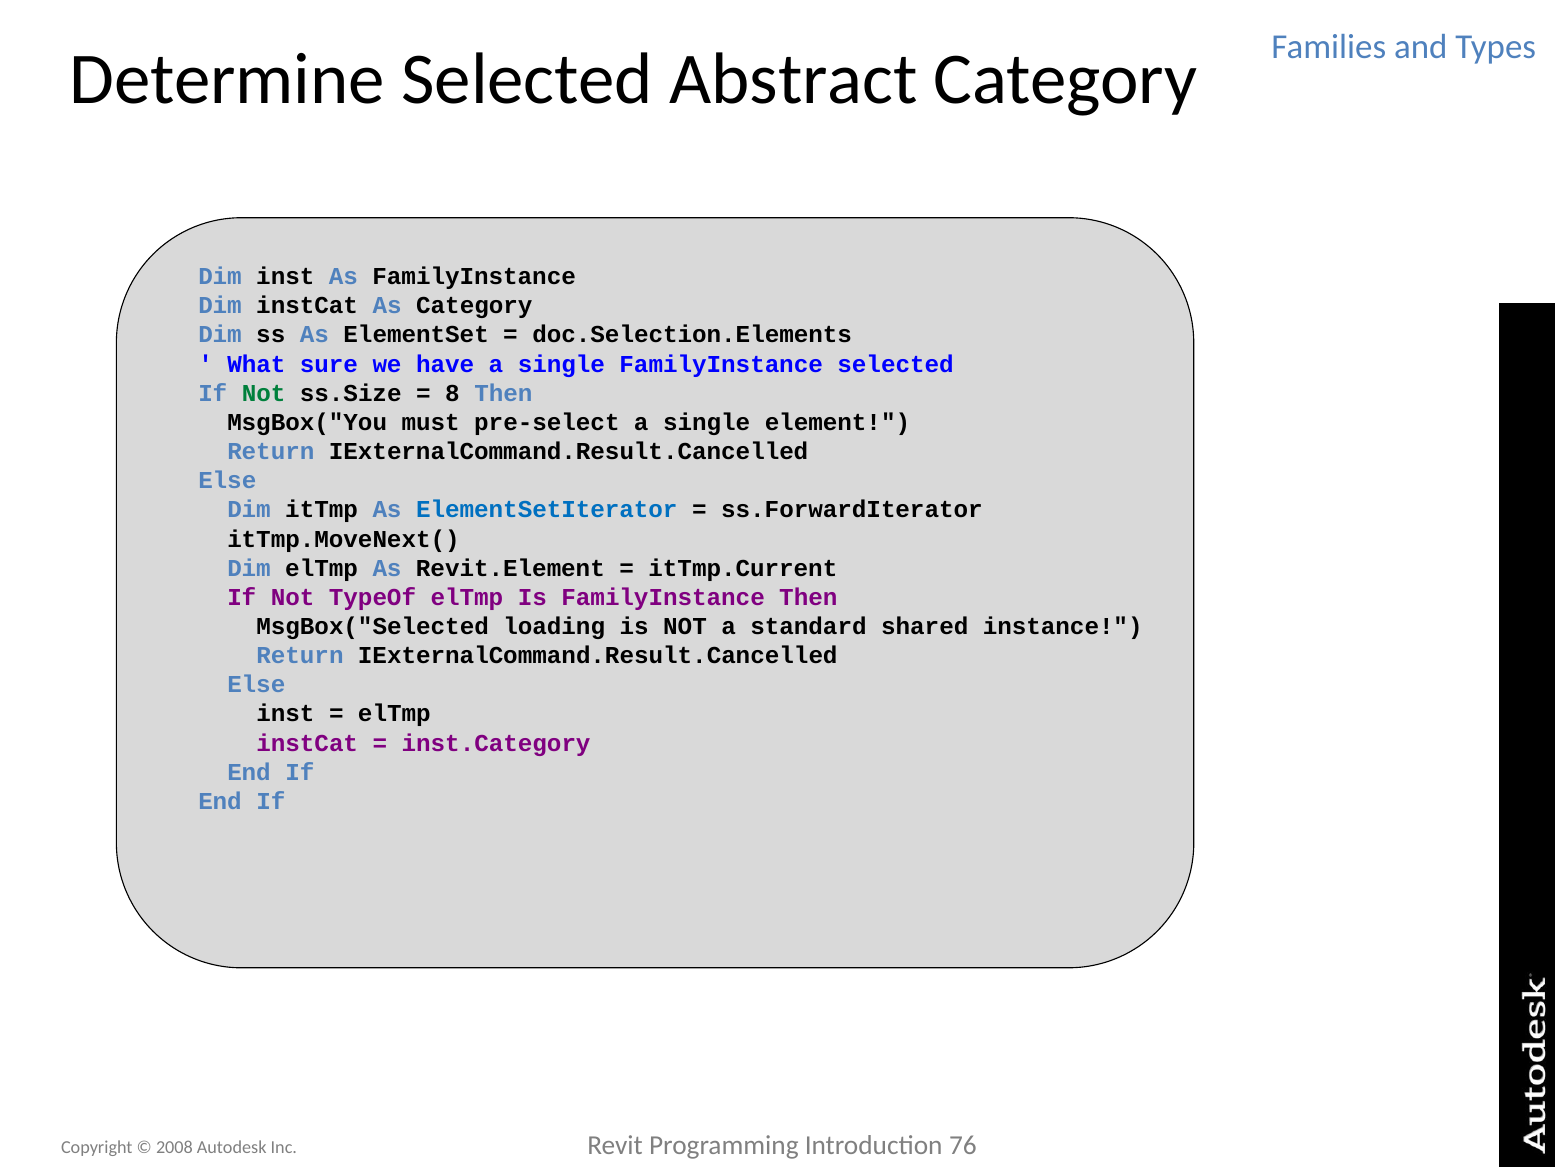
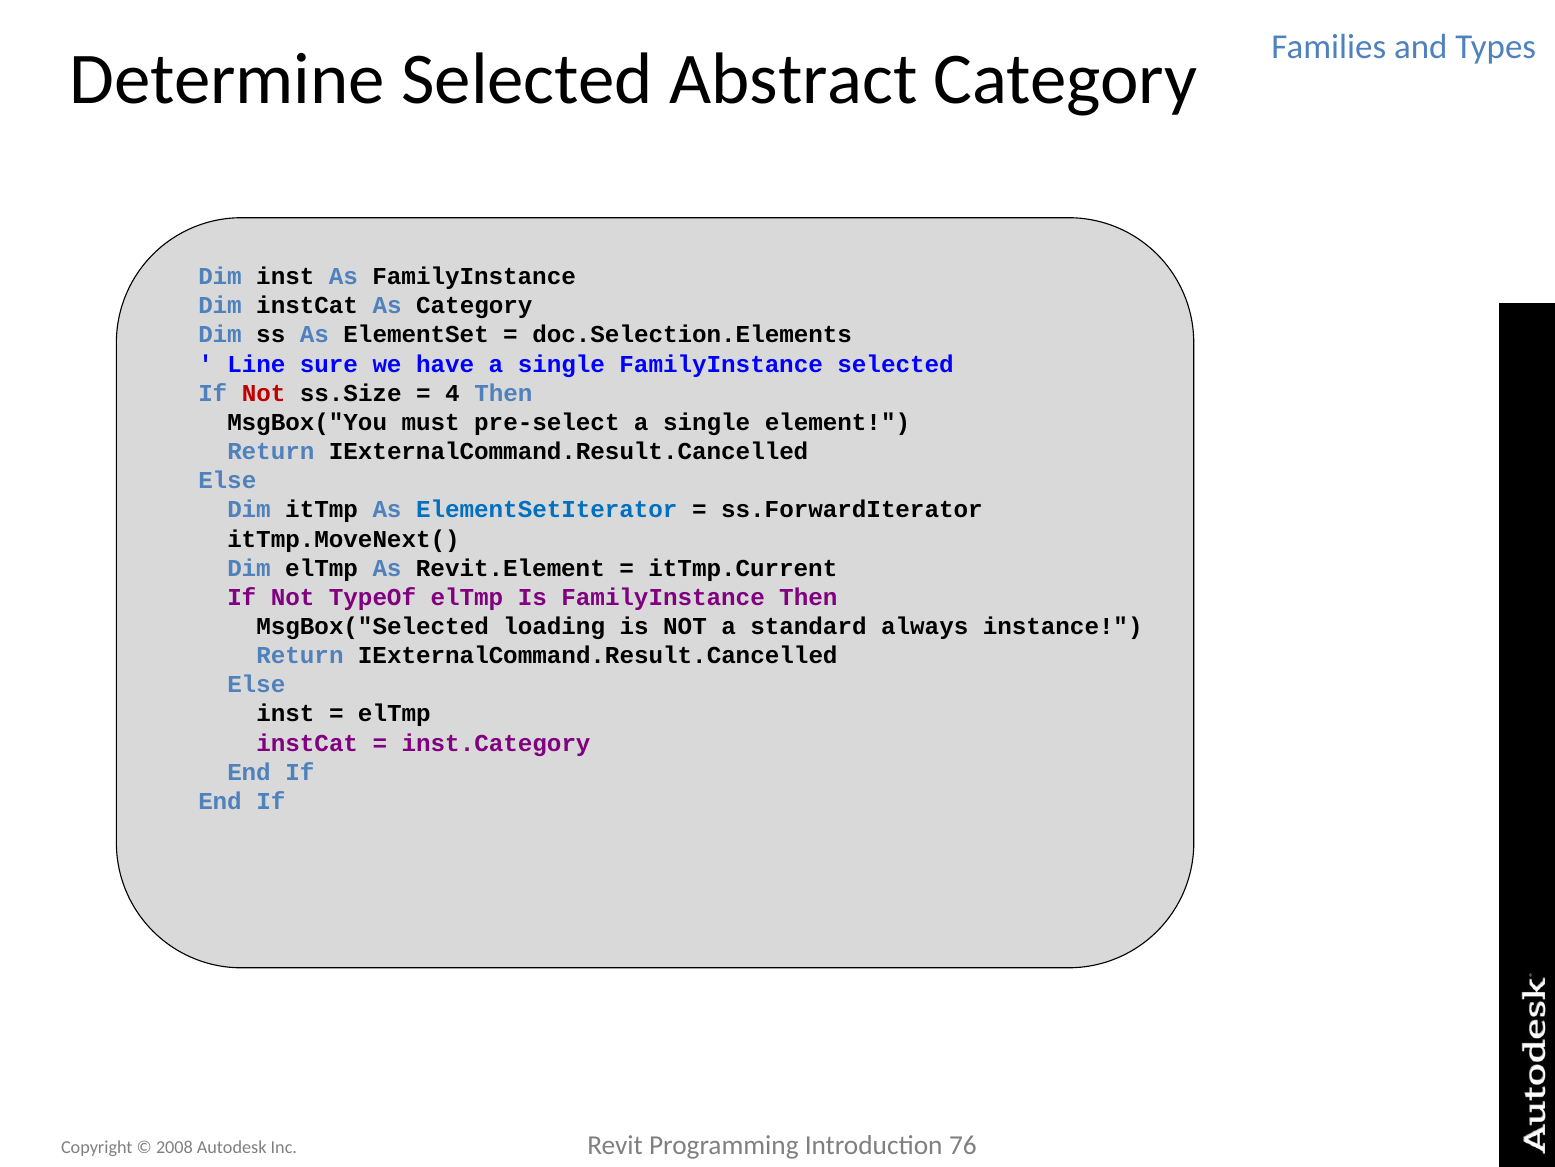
What: What -> Line (256, 364)
Not colour: green -> red (264, 393)
8: 8 -> 4 (452, 393)
shared: shared -> always (925, 626)
